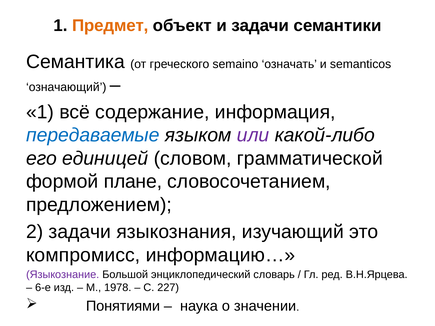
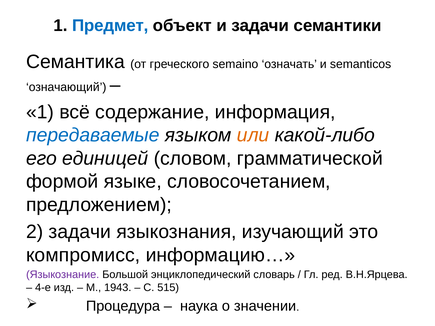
Предмет colour: orange -> blue (110, 25)
или colour: purple -> orange (253, 135)
плане: плане -> языке (133, 182)
6-е: 6-е -> 4-е (43, 288)
1978: 1978 -> 1943 (118, 288)
227: 227 -> 515 (168, 288)
Понятиями: Понятиями -> Процедура (123, 306)
